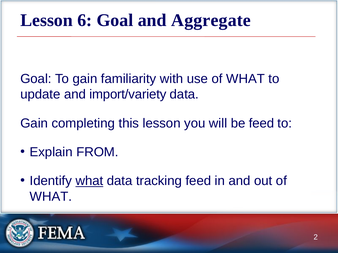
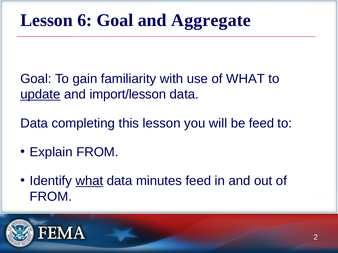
update underline: none -> present (40, 95)
import/variety: import/variety -> import/lesson (128, 95)
Gain: Gain -> Data (34, 123)
tracking: tracking -> minutes (159, 181)
WHAT: WHAT -> FROM (51, 197)
